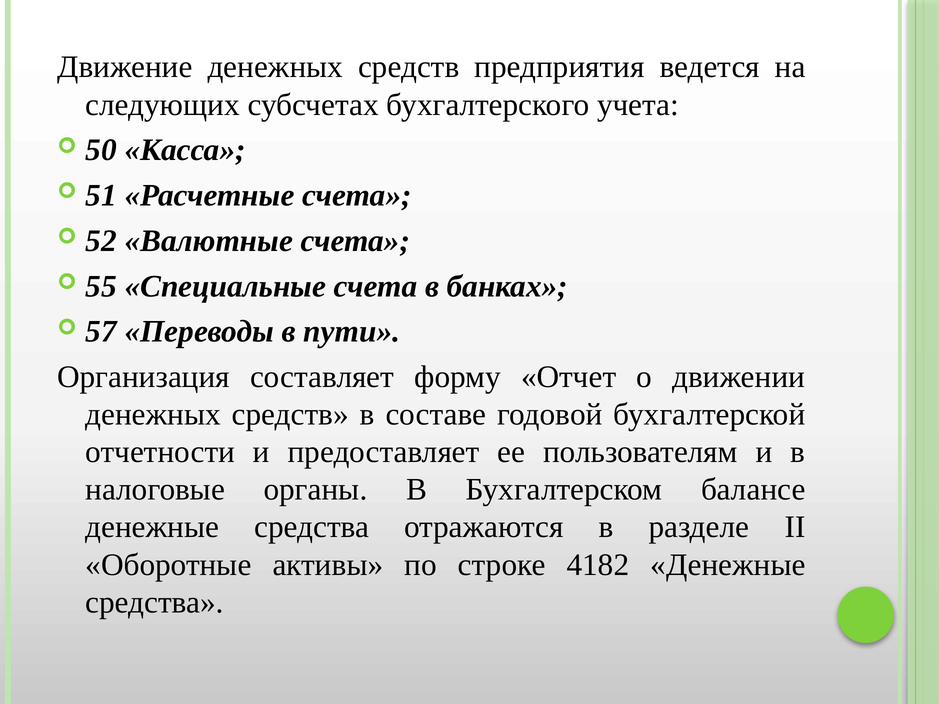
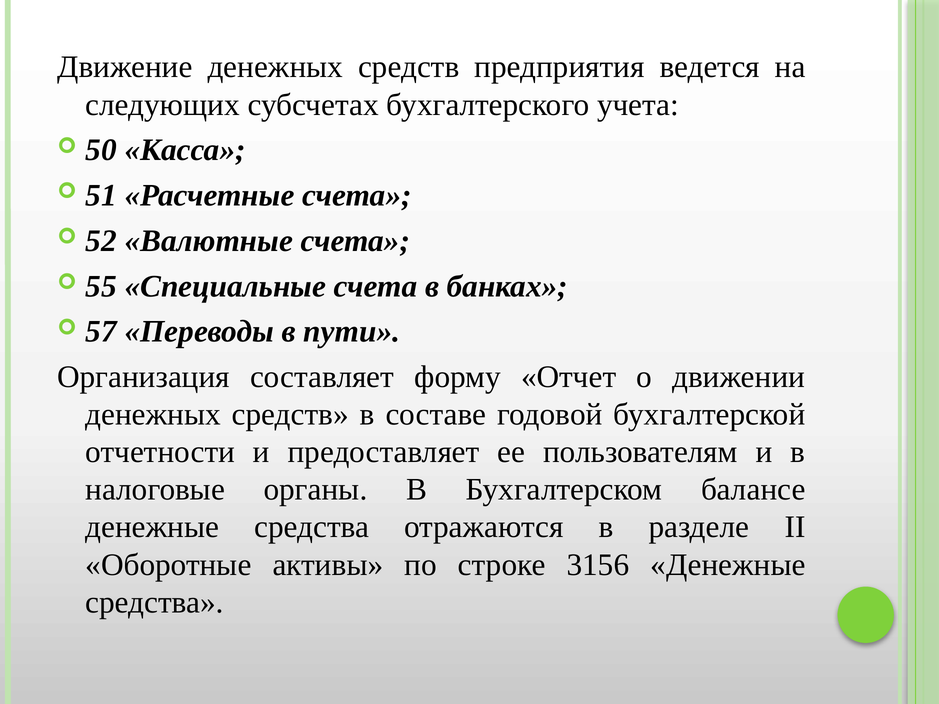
4182: 4182 -> 3156 (598, 565)
